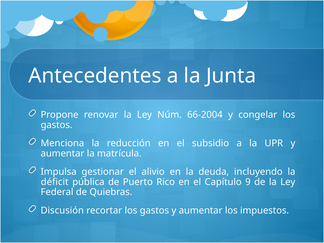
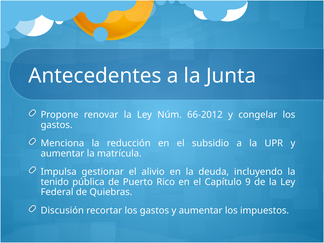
66-2004: 66-2004 -> 66-2012 (205, 115)
déficit: déficit -> tenido (55, 182)
